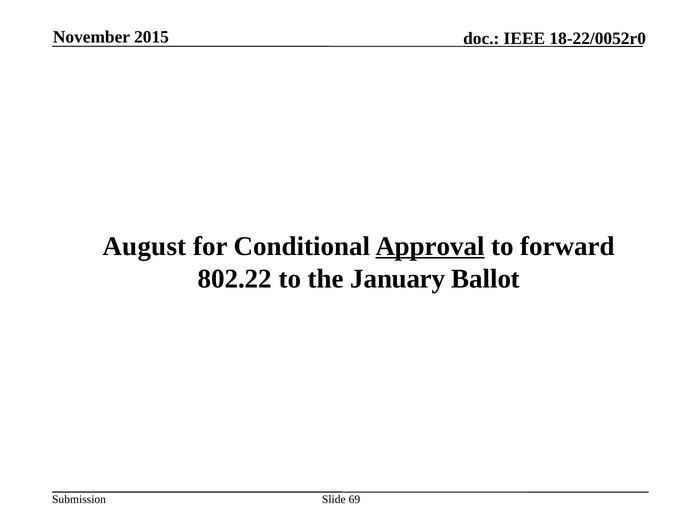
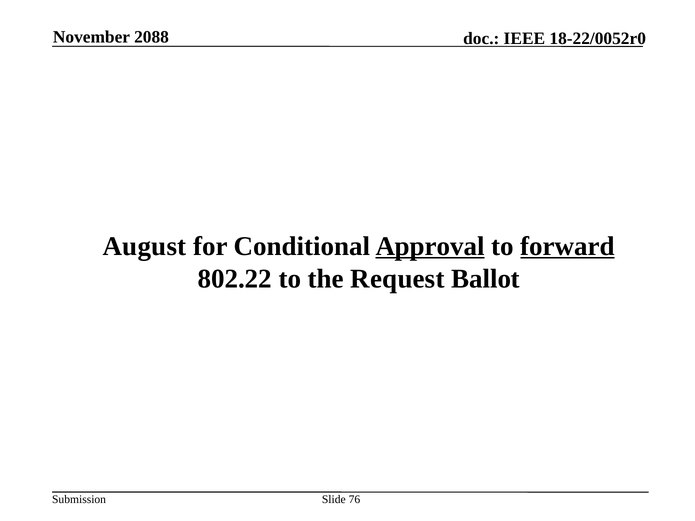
2015: 2015 -> 2088 (152, 37)
forward underline: none -> present (568, 246)
January: January -> Request (398, 279)
69: 69 -> 76 (354, 500)
